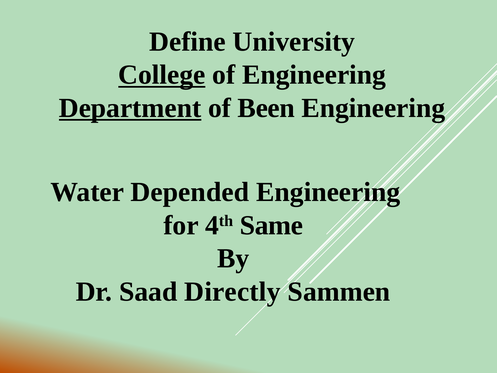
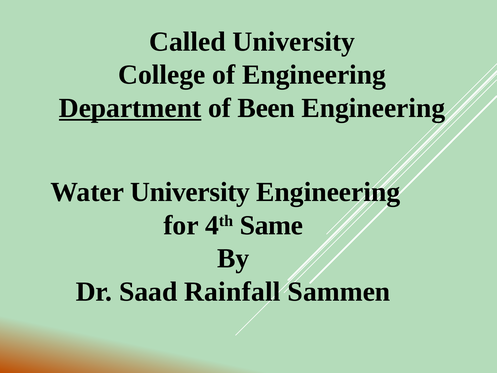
Define: Define -> Called (187, 42)
College underline: present -> none (162, 75)
Water Depended: Depended -> University (190, 192)
Directly: Directly -> Rainfall (232, 291)
